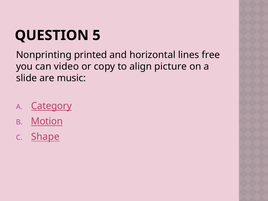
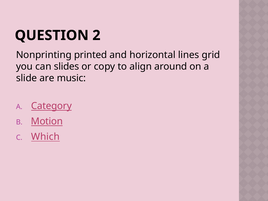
5: 5 -> 2 (96, 35)
free: free -> grid (211, 55)
video: video -> slides (66, 67)
picture: picture -> around (171, 67)
Shape: Shape -> Which (45, 137)
